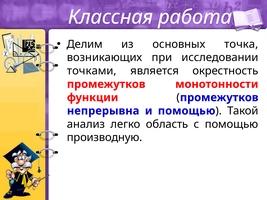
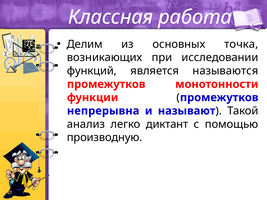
точками: точками -> функций (92, 71)
окрестность: окрестность -> называются (225, 71)
и помощью: помощью -> называют (187, 111)
область: область -> диктант (167, 124)
